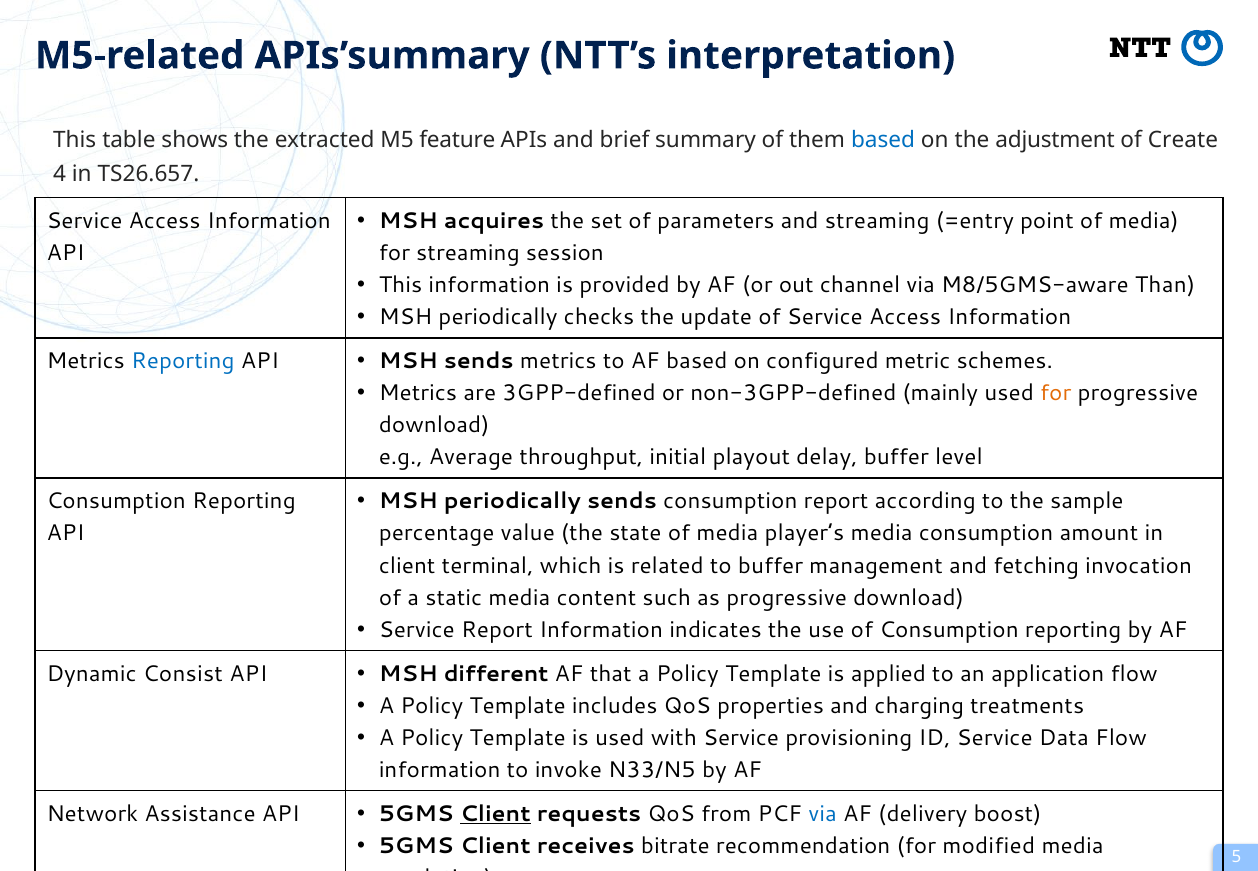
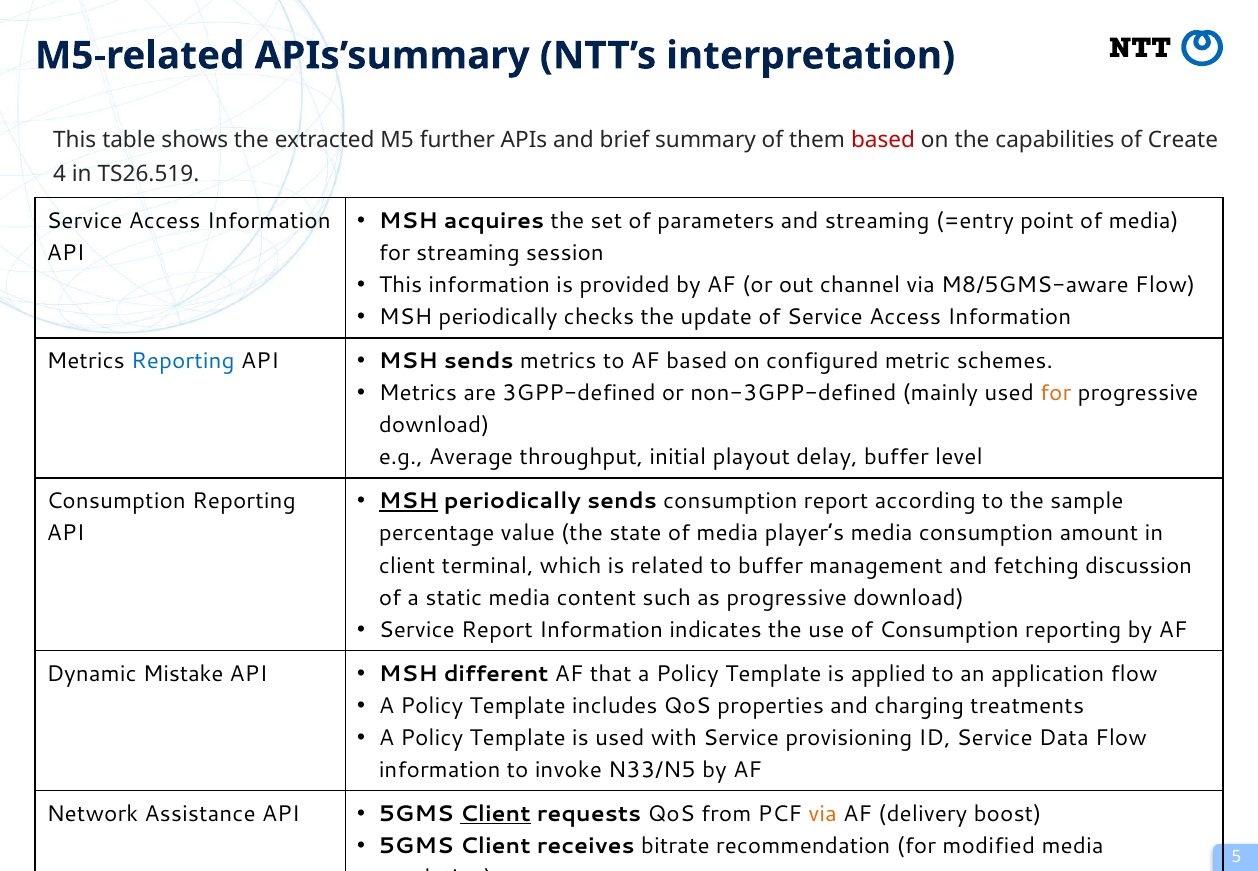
feature: feature -> further (457, 140)
based colour: blue -> red (883, 140)
adjustment: adjustment -> capabilities (1055, 140)
TS26.657: TS26.657 -> TS26.519 (149, 174)
M8/5GMS-aware Than: Than -> Flow (1165, 285)
MSH underline: none -> present (408, 501)
invocation: invocation -> discussion (1139, 566)
Consist: Consist -> Mistake (183, 674)
via colour: blue -> orange (823, 814)
